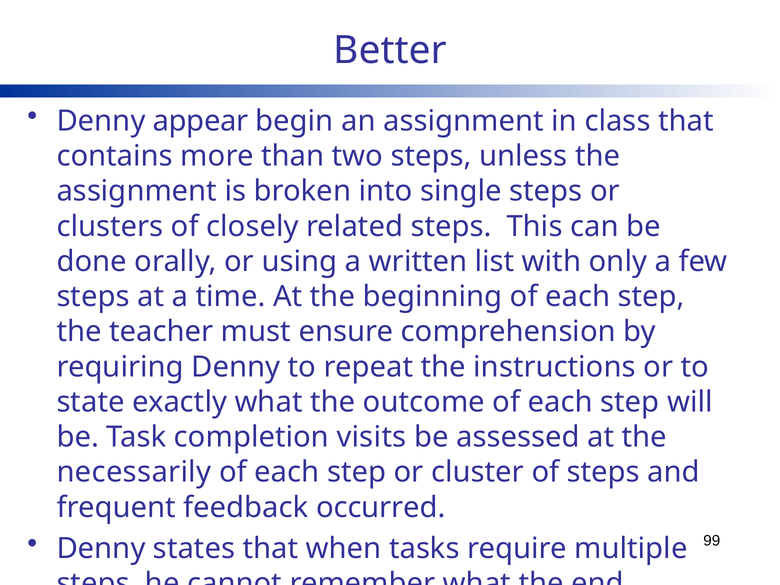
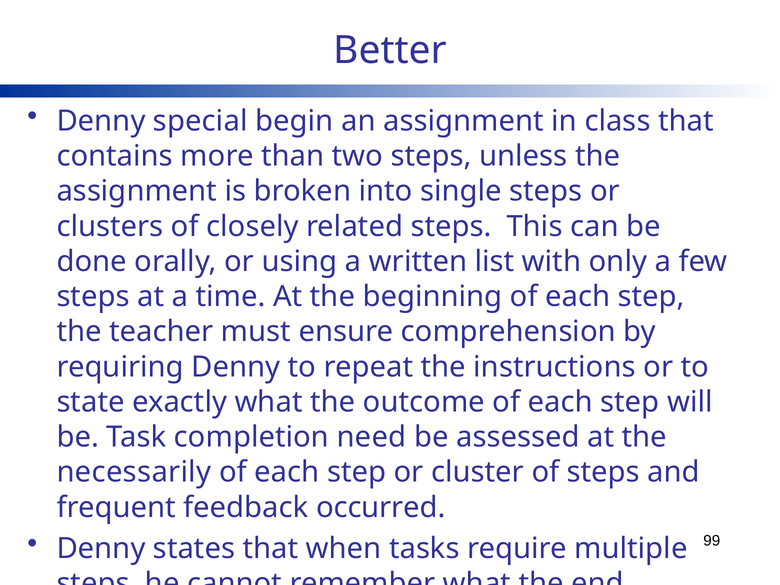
appear: appear -> special (200, 121)
visits: visits -> need (371, 437)
